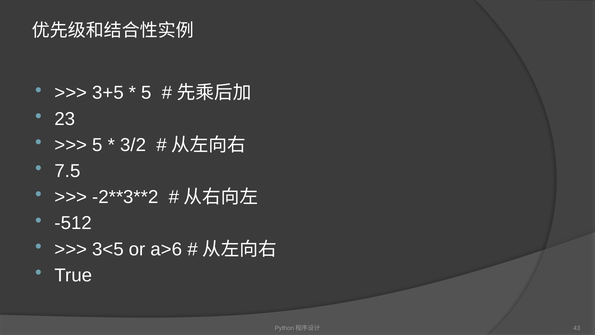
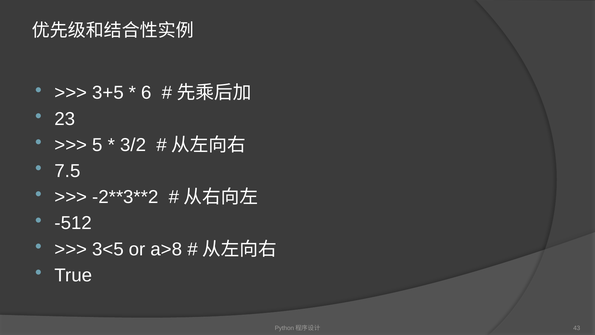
5: 5 -> 6 (146, 93)
a>6: a>6 -> a>8 (166, 249)
